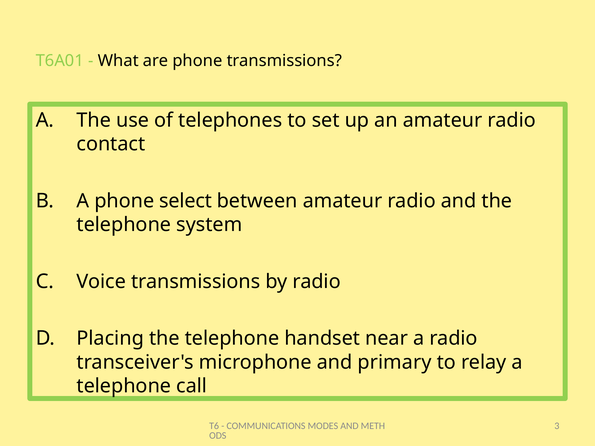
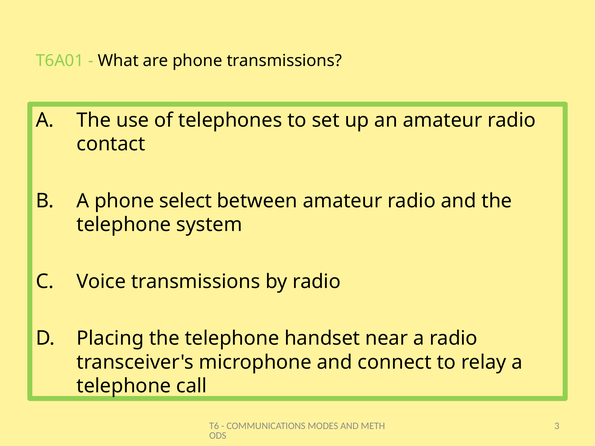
primary: primary -> connect (395, 362)
